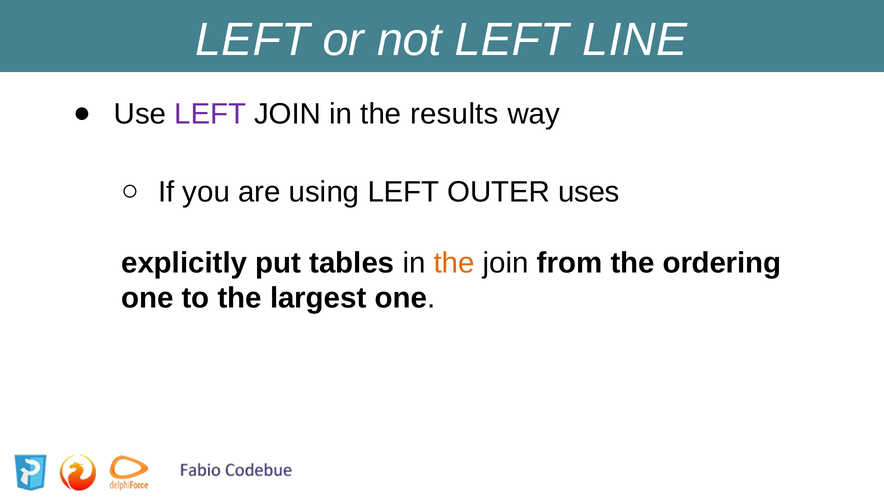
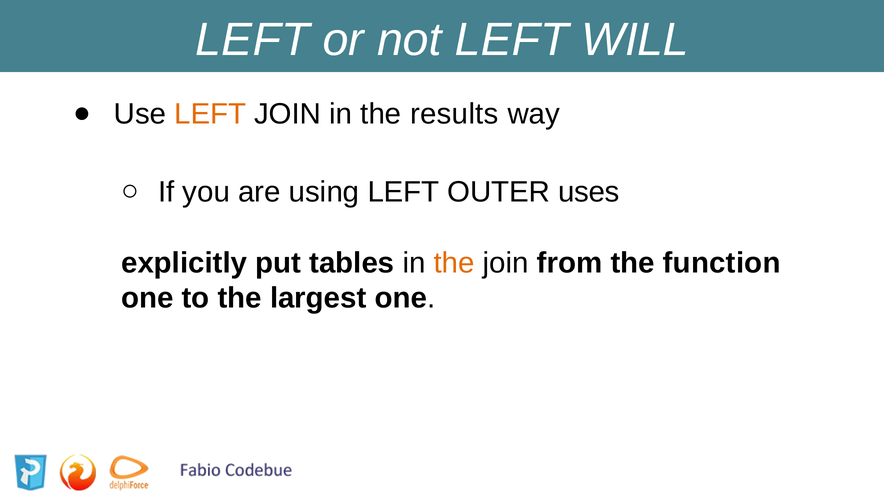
LINE: LINE -> WILL (635, 40)
LEFT colour: purple -> orange (210, 114)
ordering: ordering -> function (722, 263)
